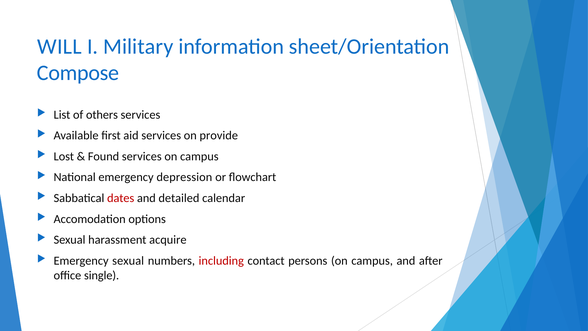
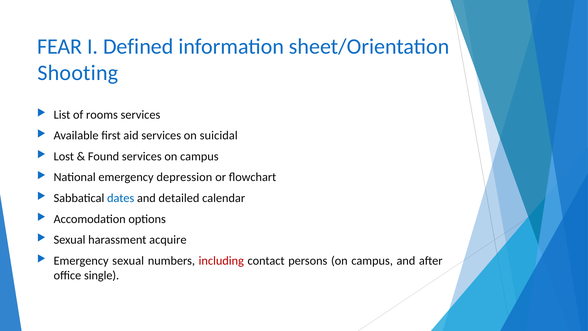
WILL: WILL -> FEAR (60, 46)
Military: Military -> Defined (138, 46)
Compose: Compose -> Shooting (78, 73)
others: others -> rooms (102, 115)
provide: provide -> suicidal (219, 135)
dates colour: red -> blue (121, 198)
